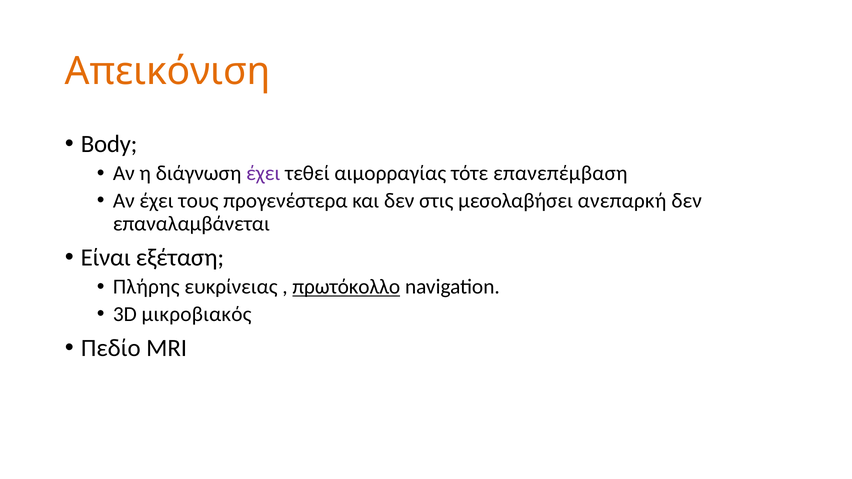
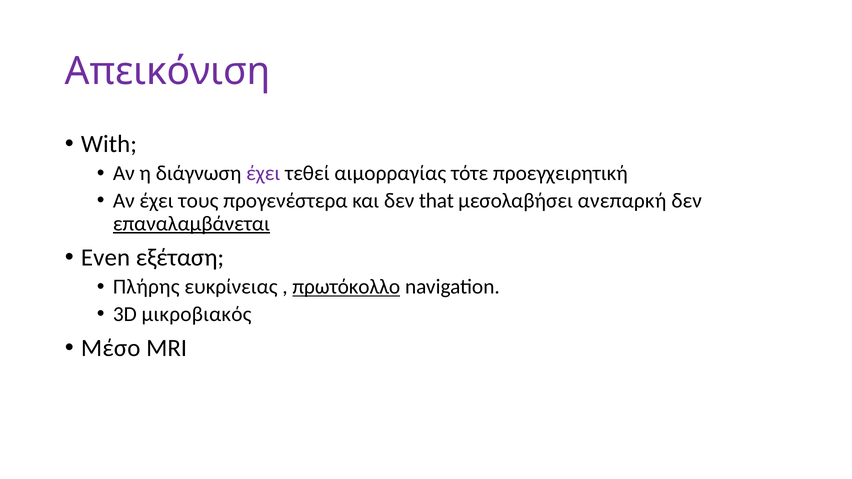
Απεικόνιση colour: orange -> purple (168, 72)
Body: Body -> With (109, 144)
επανεπέμβαση: επανεπέμβαση -> προεγχειρητική (560, 173)
στις: στις -> that (436, 201)
επαναλαμβάνεται underline: none -> present (191, 224)
Είναι: Είναι -> Even (106, 258)
Πεδίο: Πεδίο -> Μέσο (111, 348)
